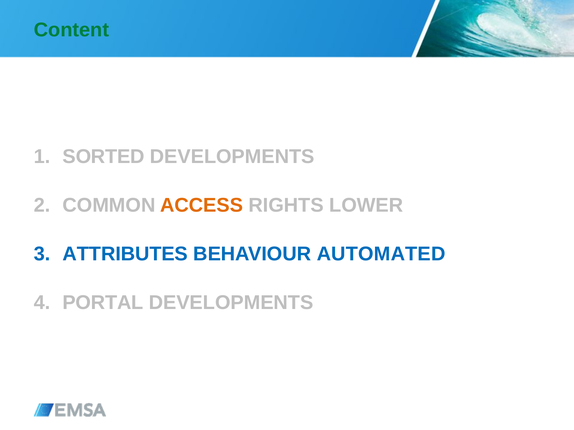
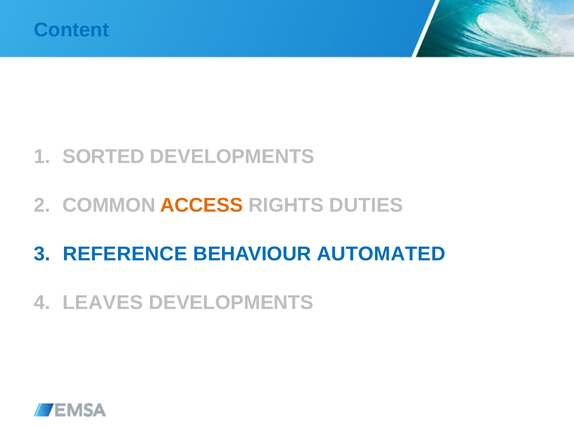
Content colour: green -> blue (71, 30)
LOWER: LOWER -> DUTIES (366, 206)
ATTRIBUTES: ATTRIBUTES -> REFERENCE (125, 254)
PORTAL: PORTAL -> LEAVES (103, 303)
